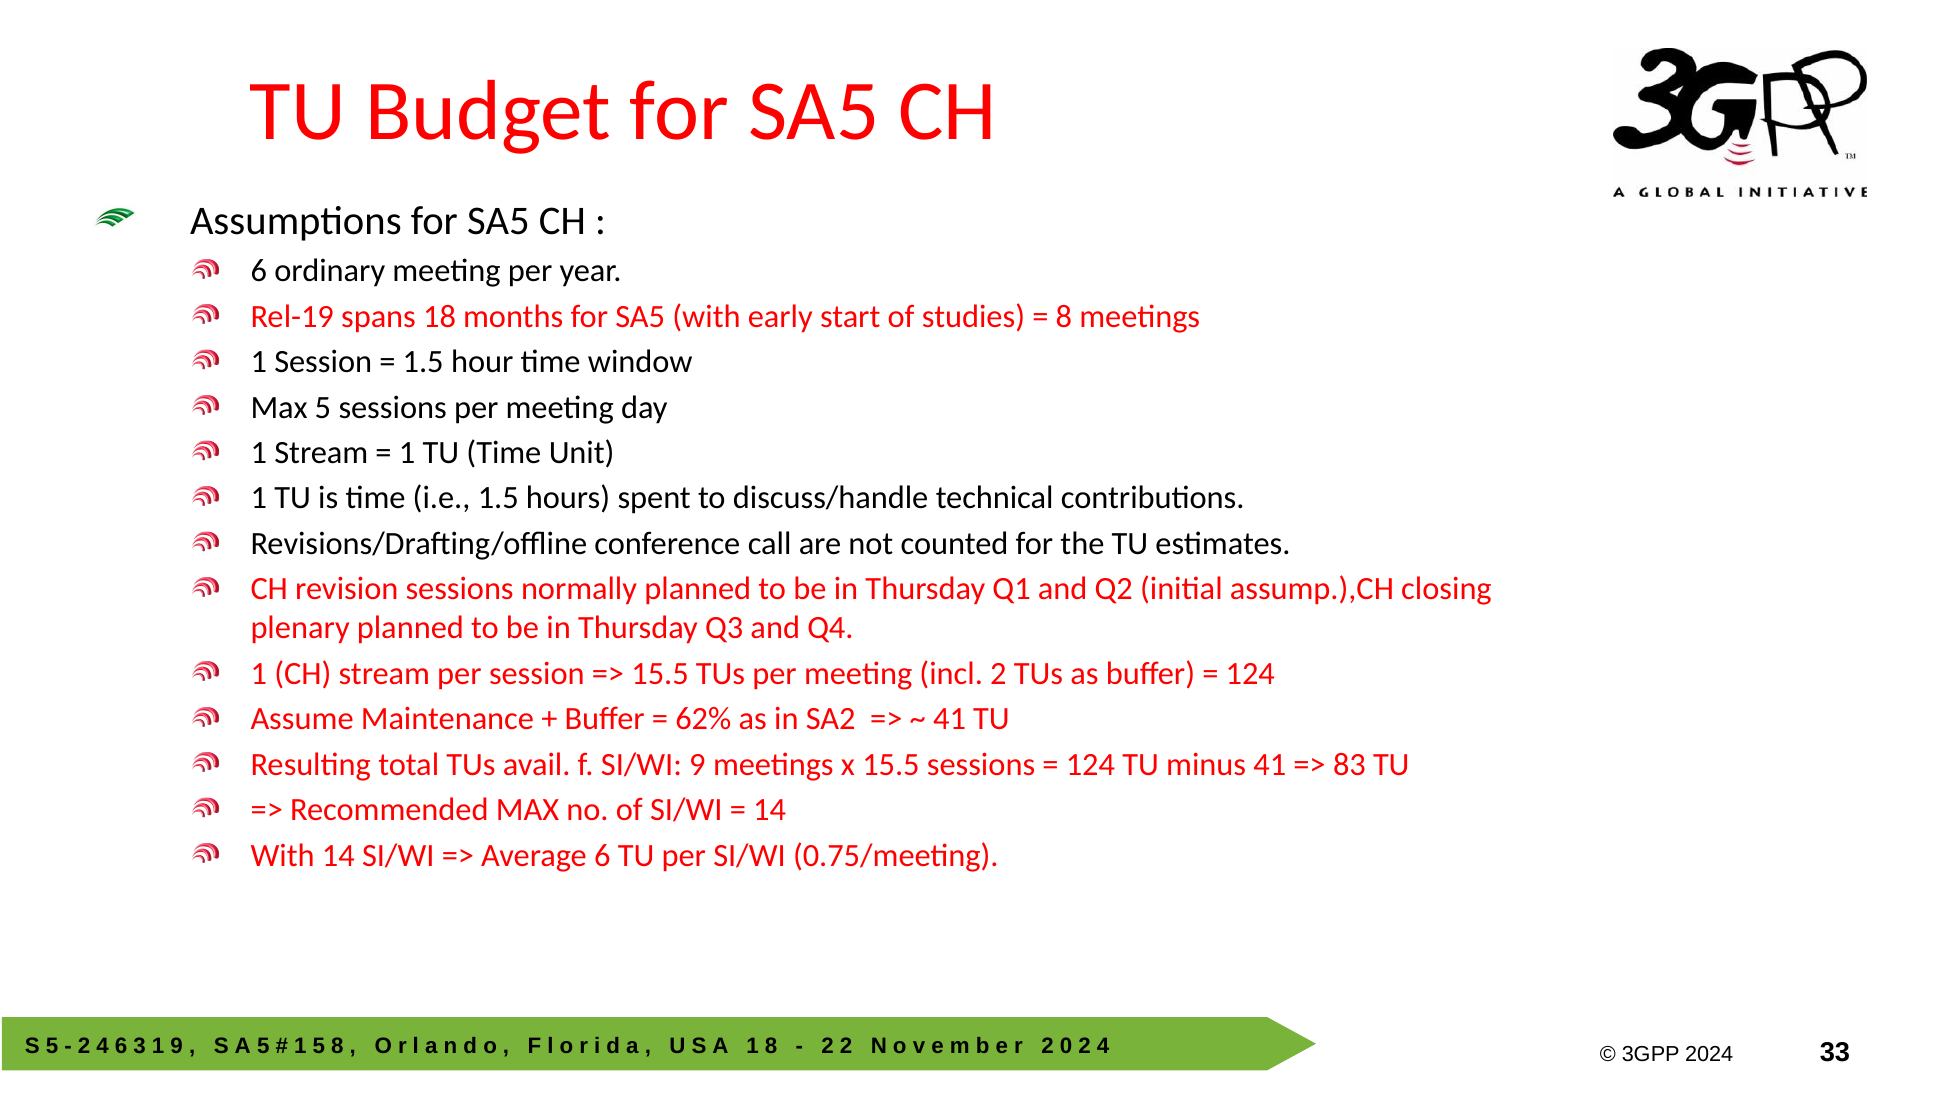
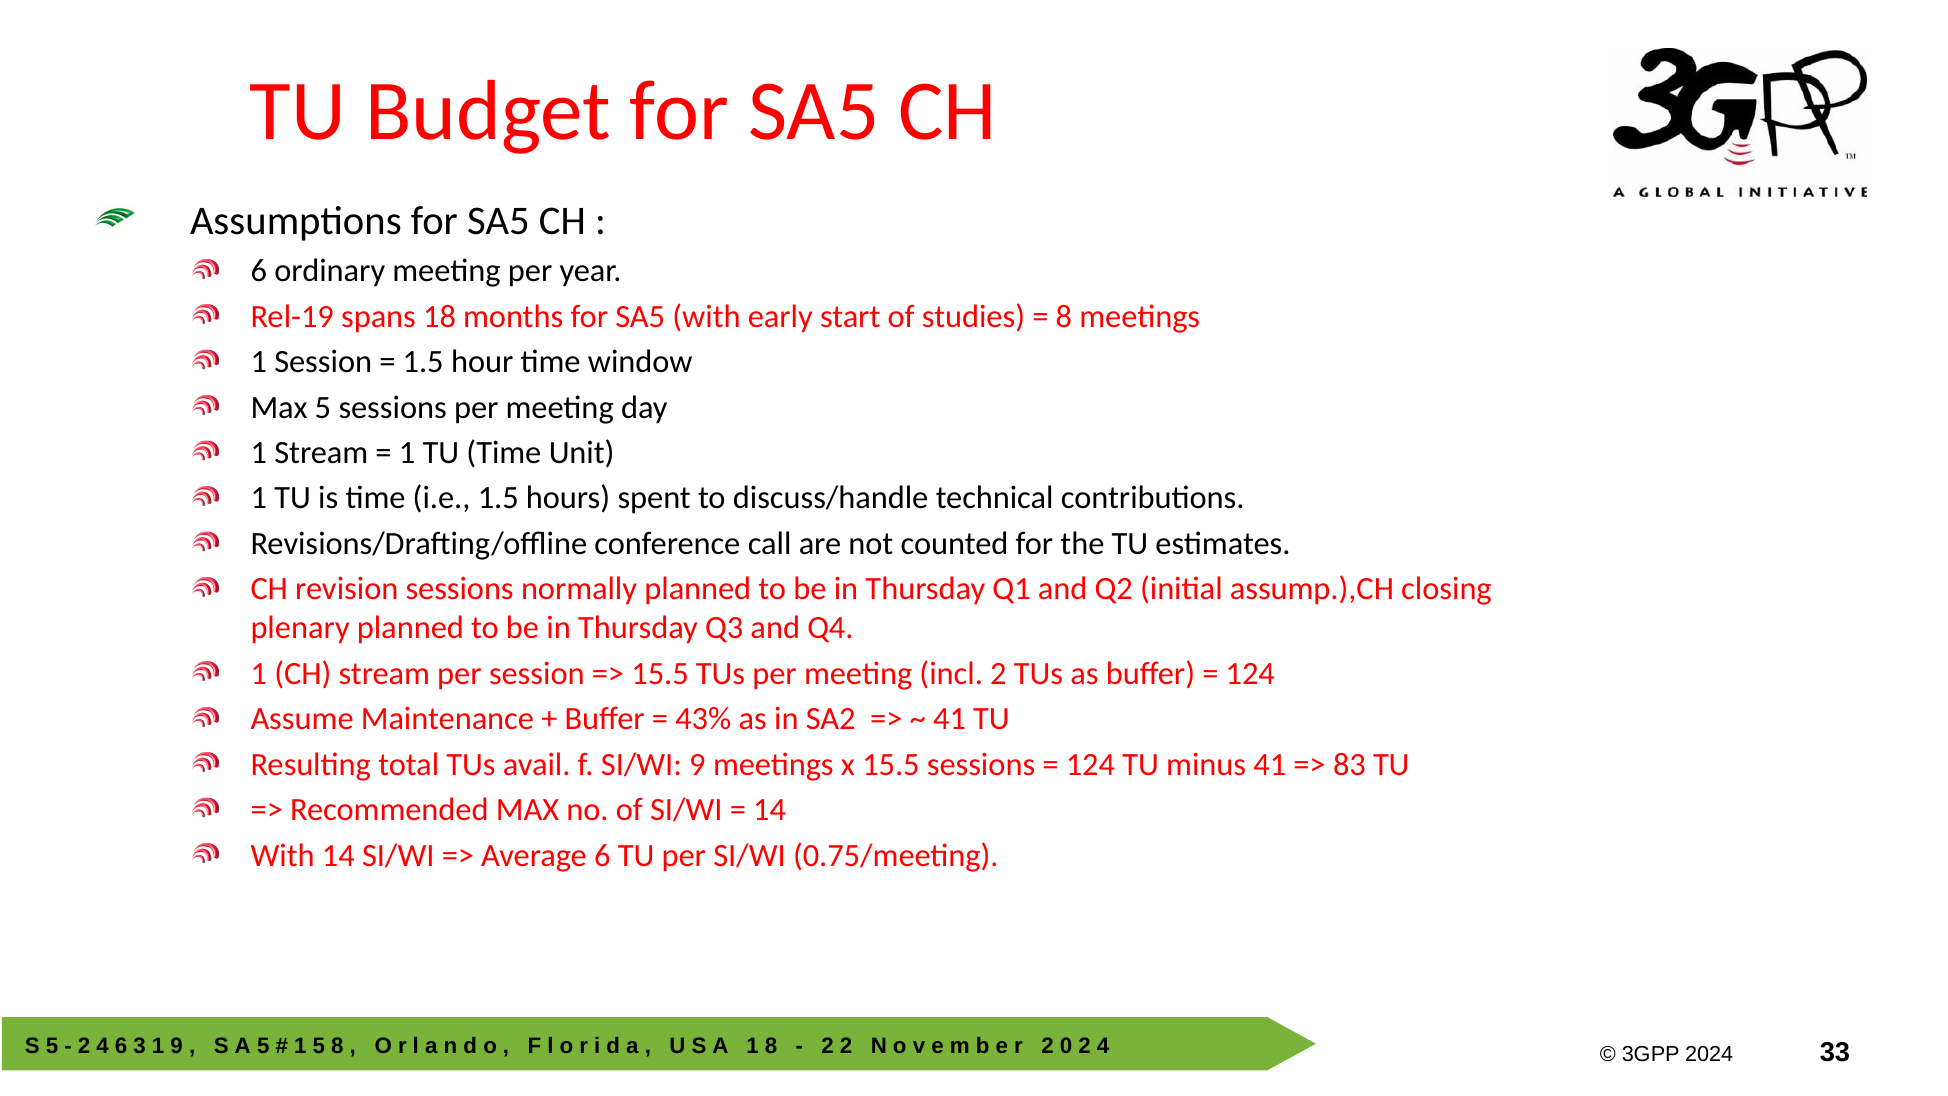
62%: 62% -> 43% (703, 719)
